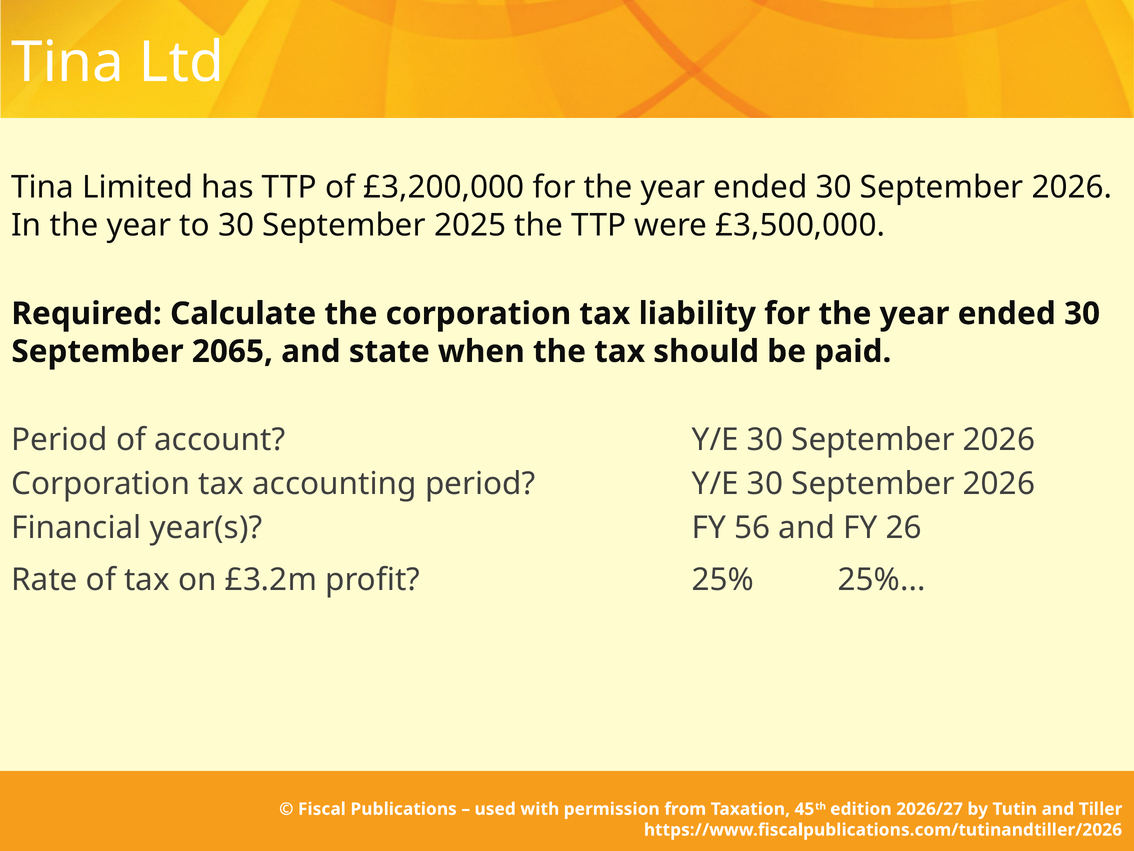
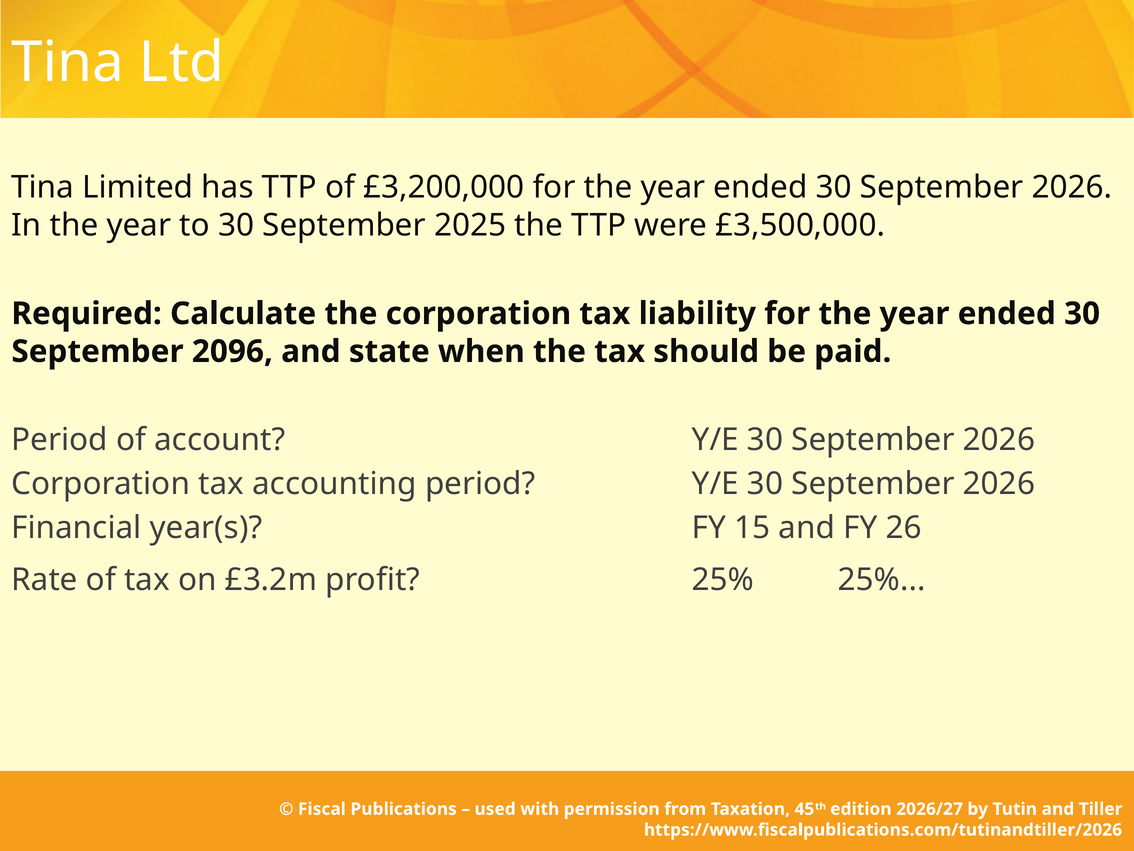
2065: 2065 -> 2096 (232, 351)
56: 56 -> 15 (752, 528)
